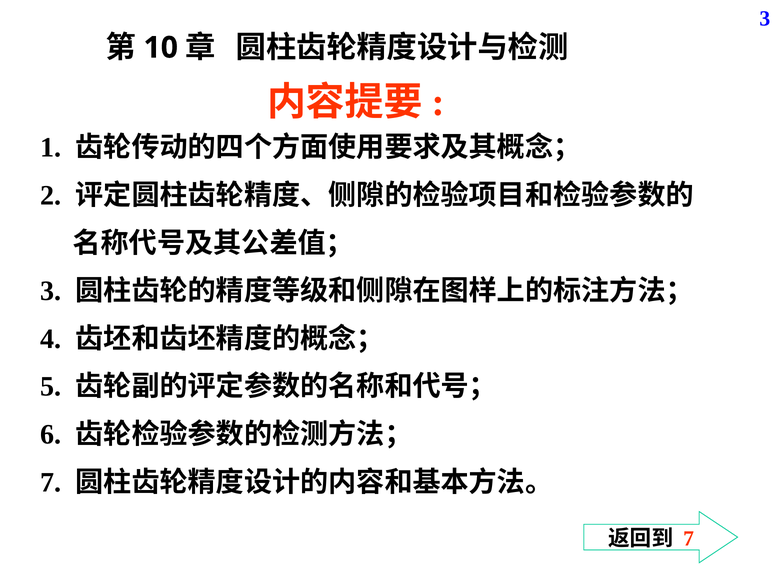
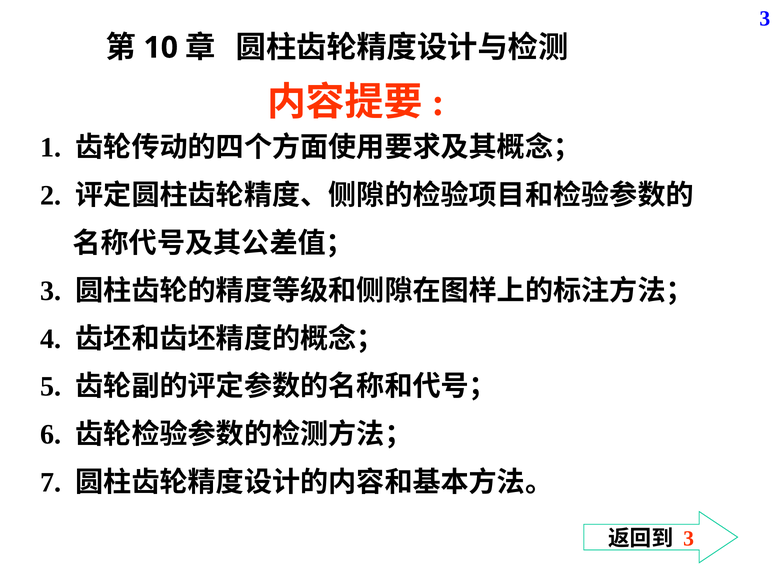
7: 7 -> 3 (689, 538)
